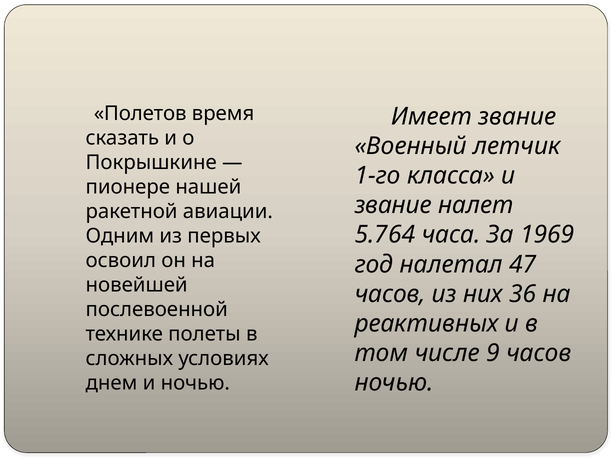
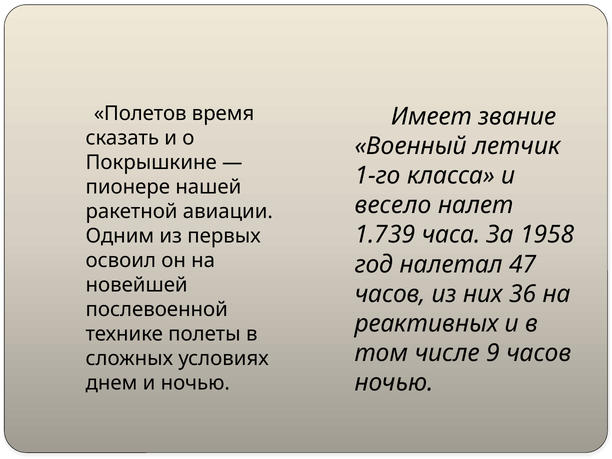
звание: звание -> весело (393, 205)
5.764: 5.764 -> 1.739 (385, 235)
1969: 1969 -> 1958 (547, 235)
